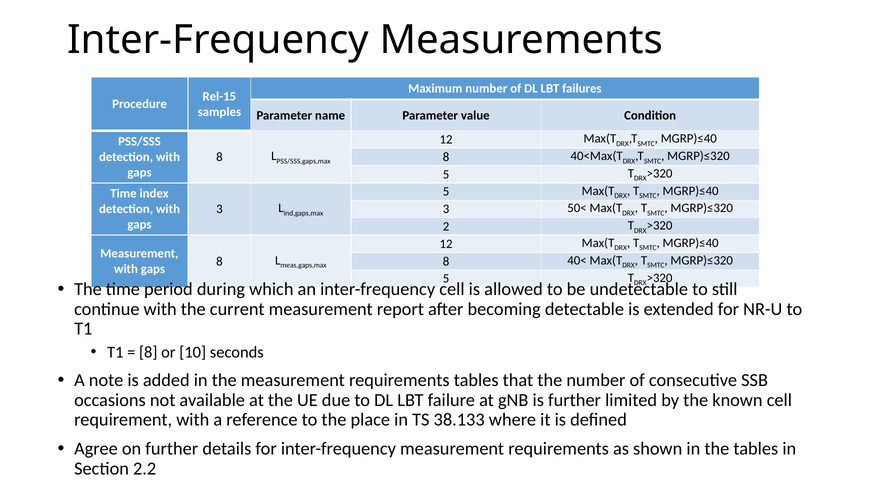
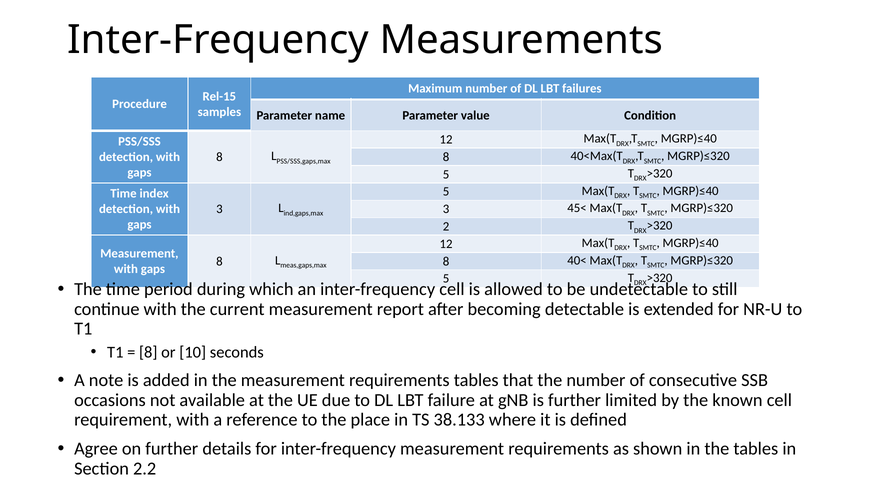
50<: 50< -> 45< (577, 208)
